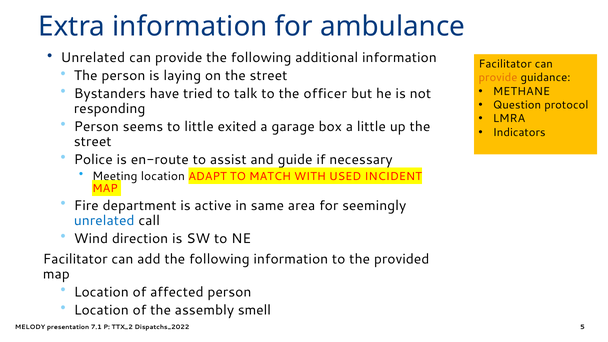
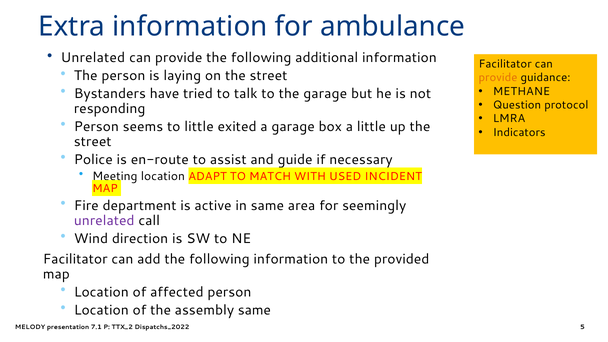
the officer: officer -> garage (325, 94)
unrelated colour: blue -> purple (104, 221)
assembly smell: smell -> same (254, 310)
